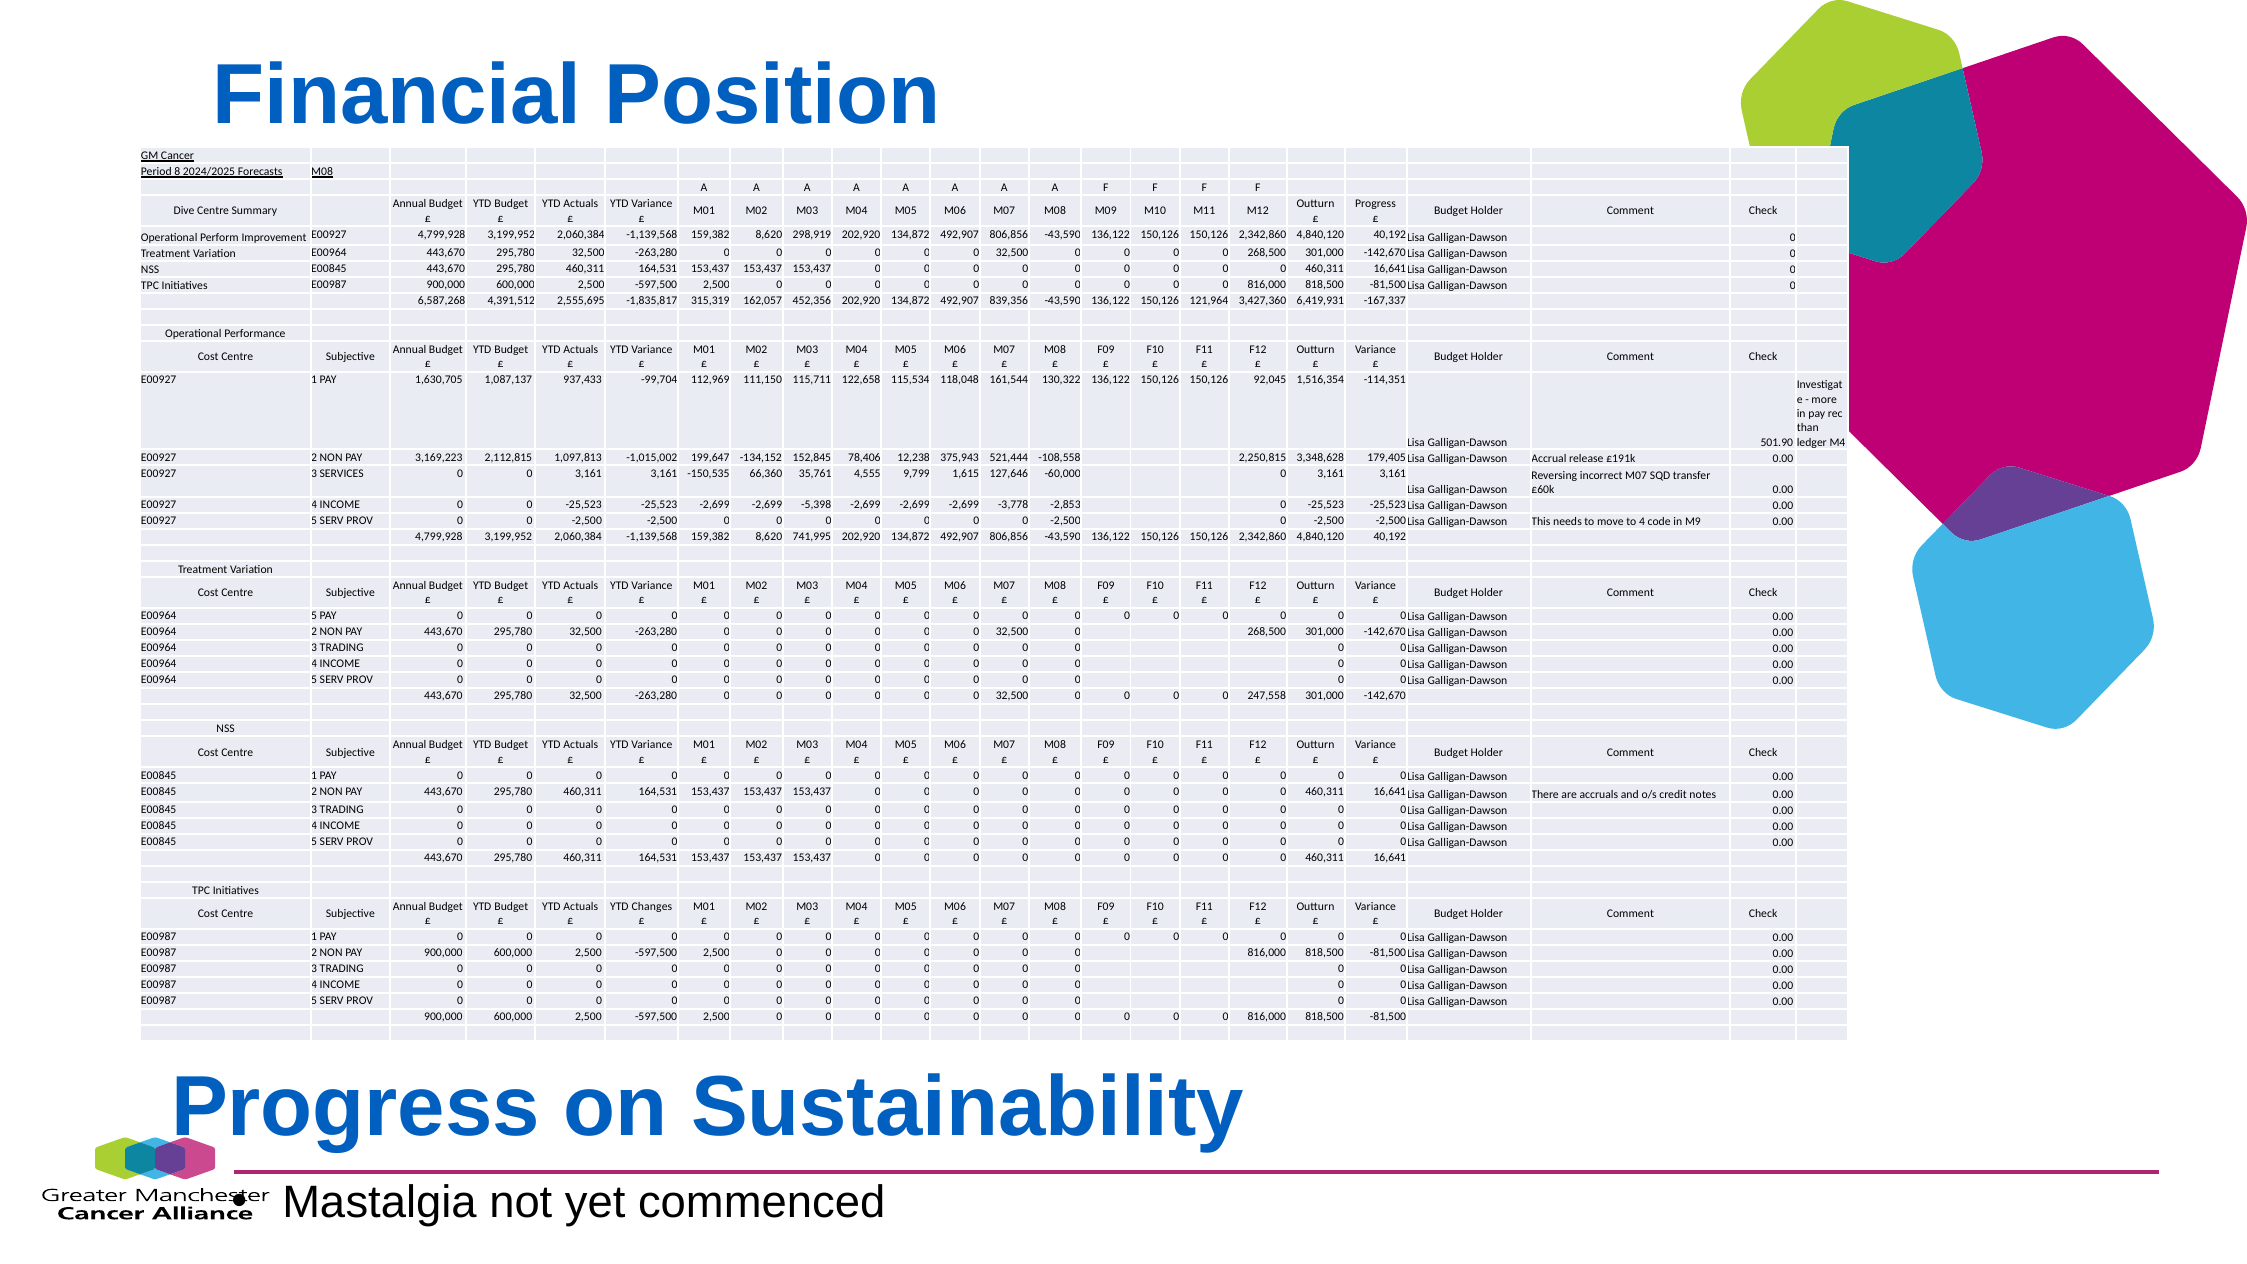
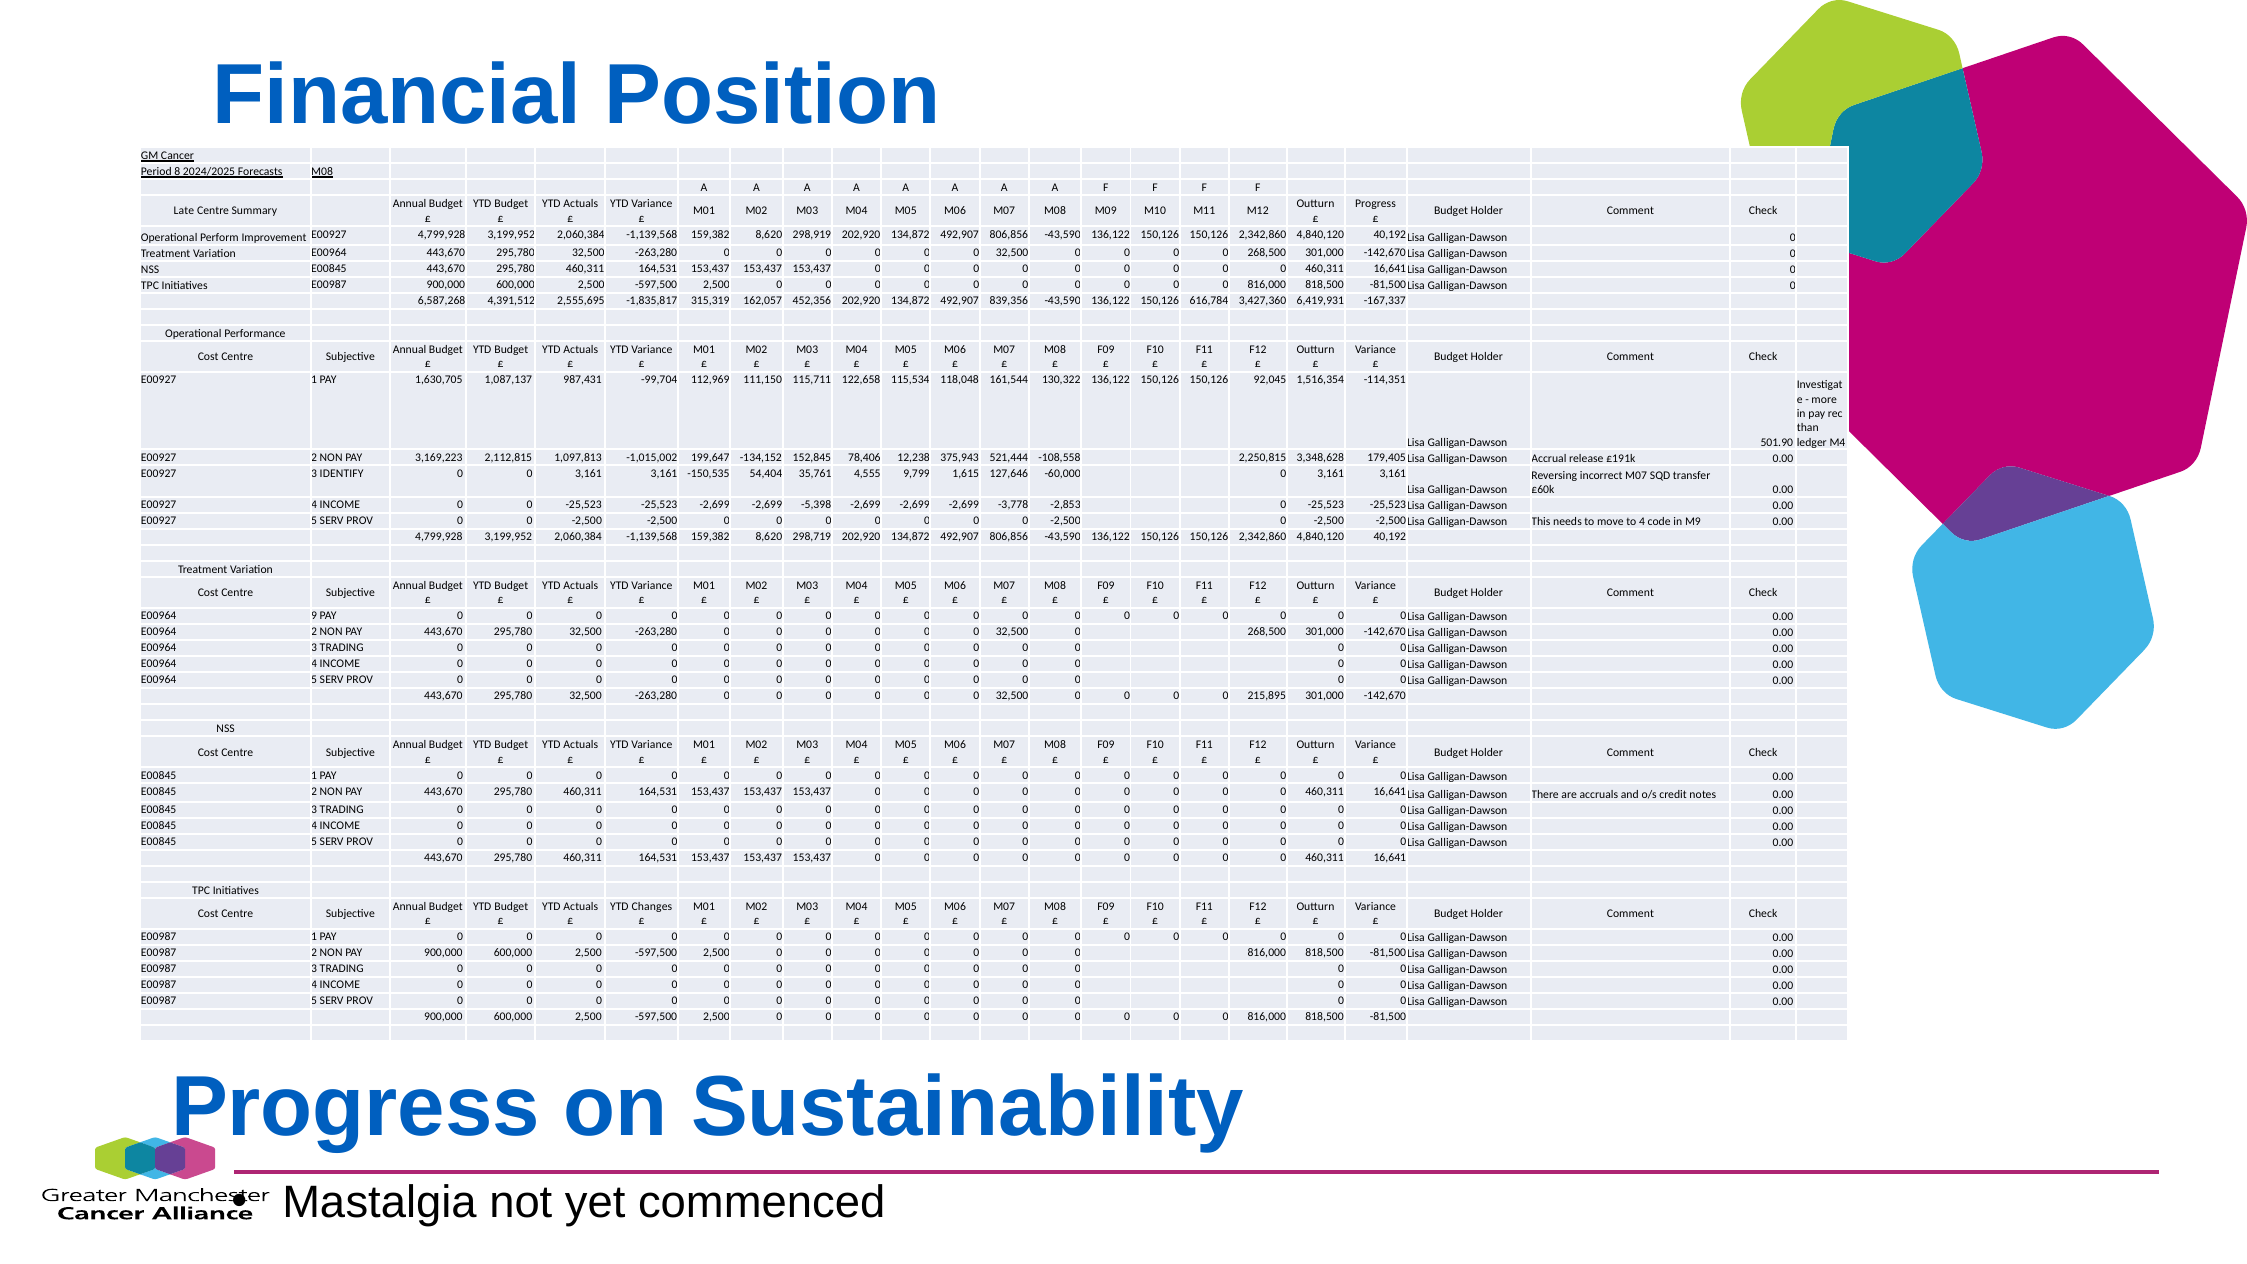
Dive: Dive -> Late (184, 211)
121,964: 121,964 -> 616,784 (1209, 300)
937,433: 937,433 -> 987,431 (583, 380)
SERVICES: SERVICES -> IDENTIFY (342, 473)
66,360: 66,360 -> 54,404 (766, 473)
741,995: 741,995 -> 298,719 (812, 537)
5: 5 -> 9 (314, 616)
247,558: 247,558 -> 215,895 (1267, 696)
